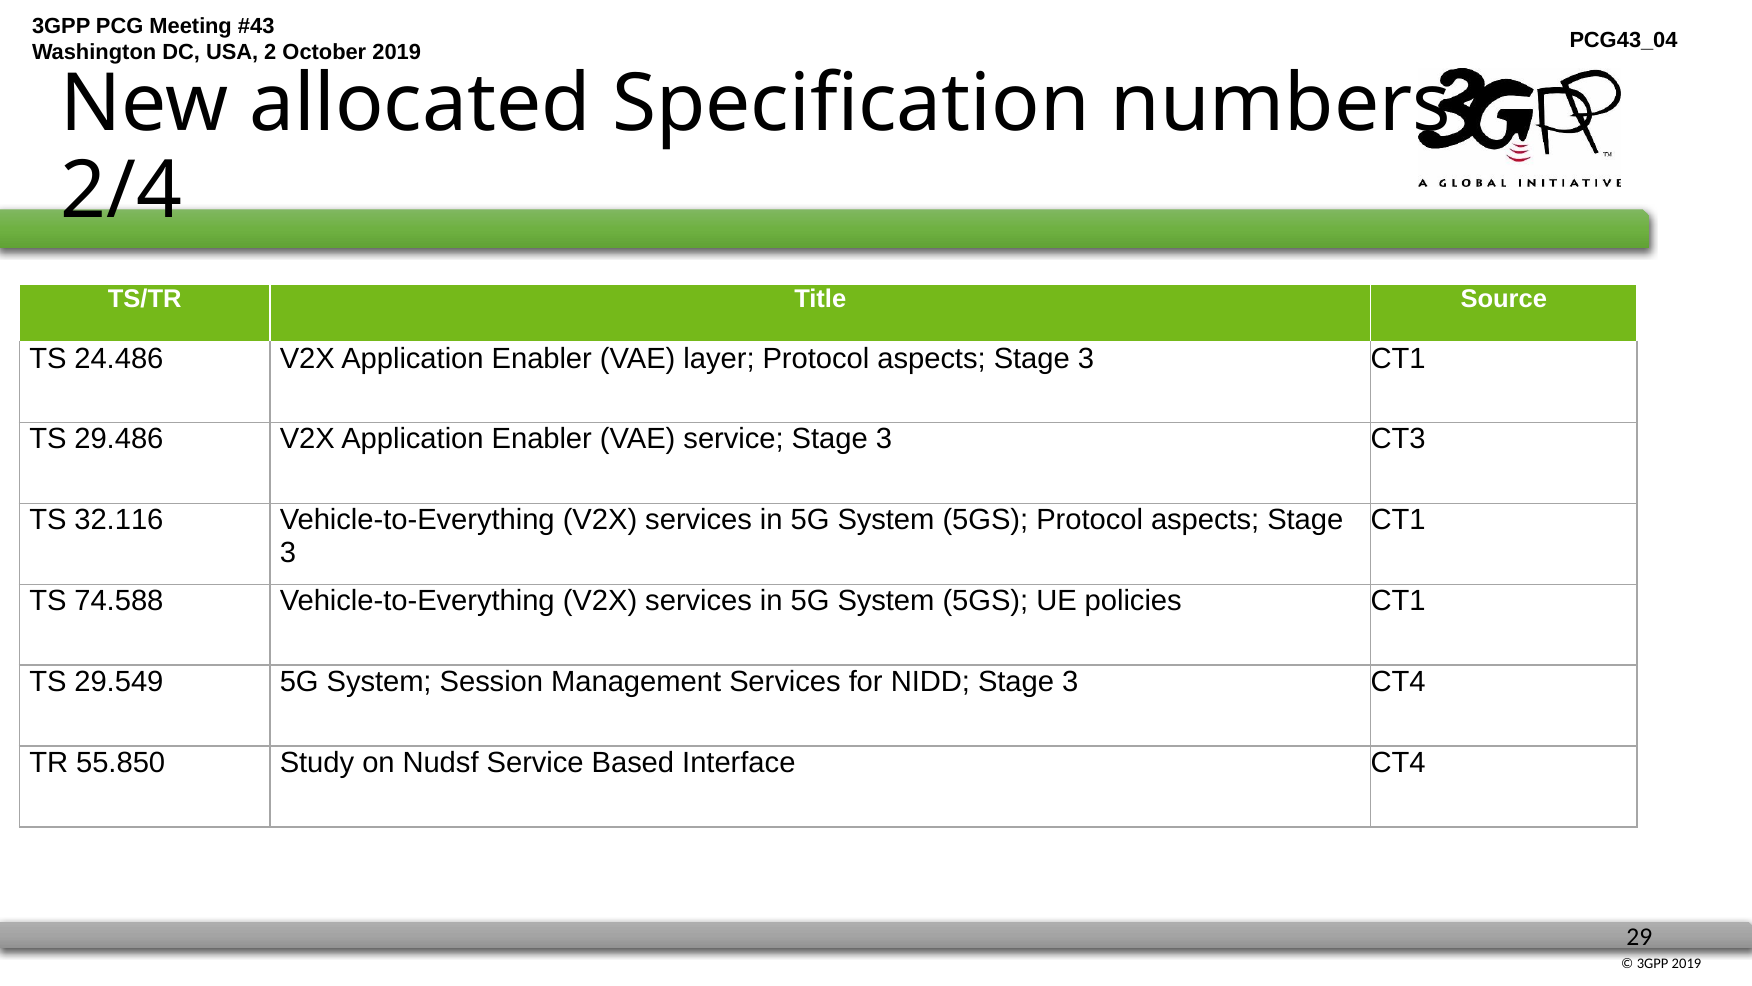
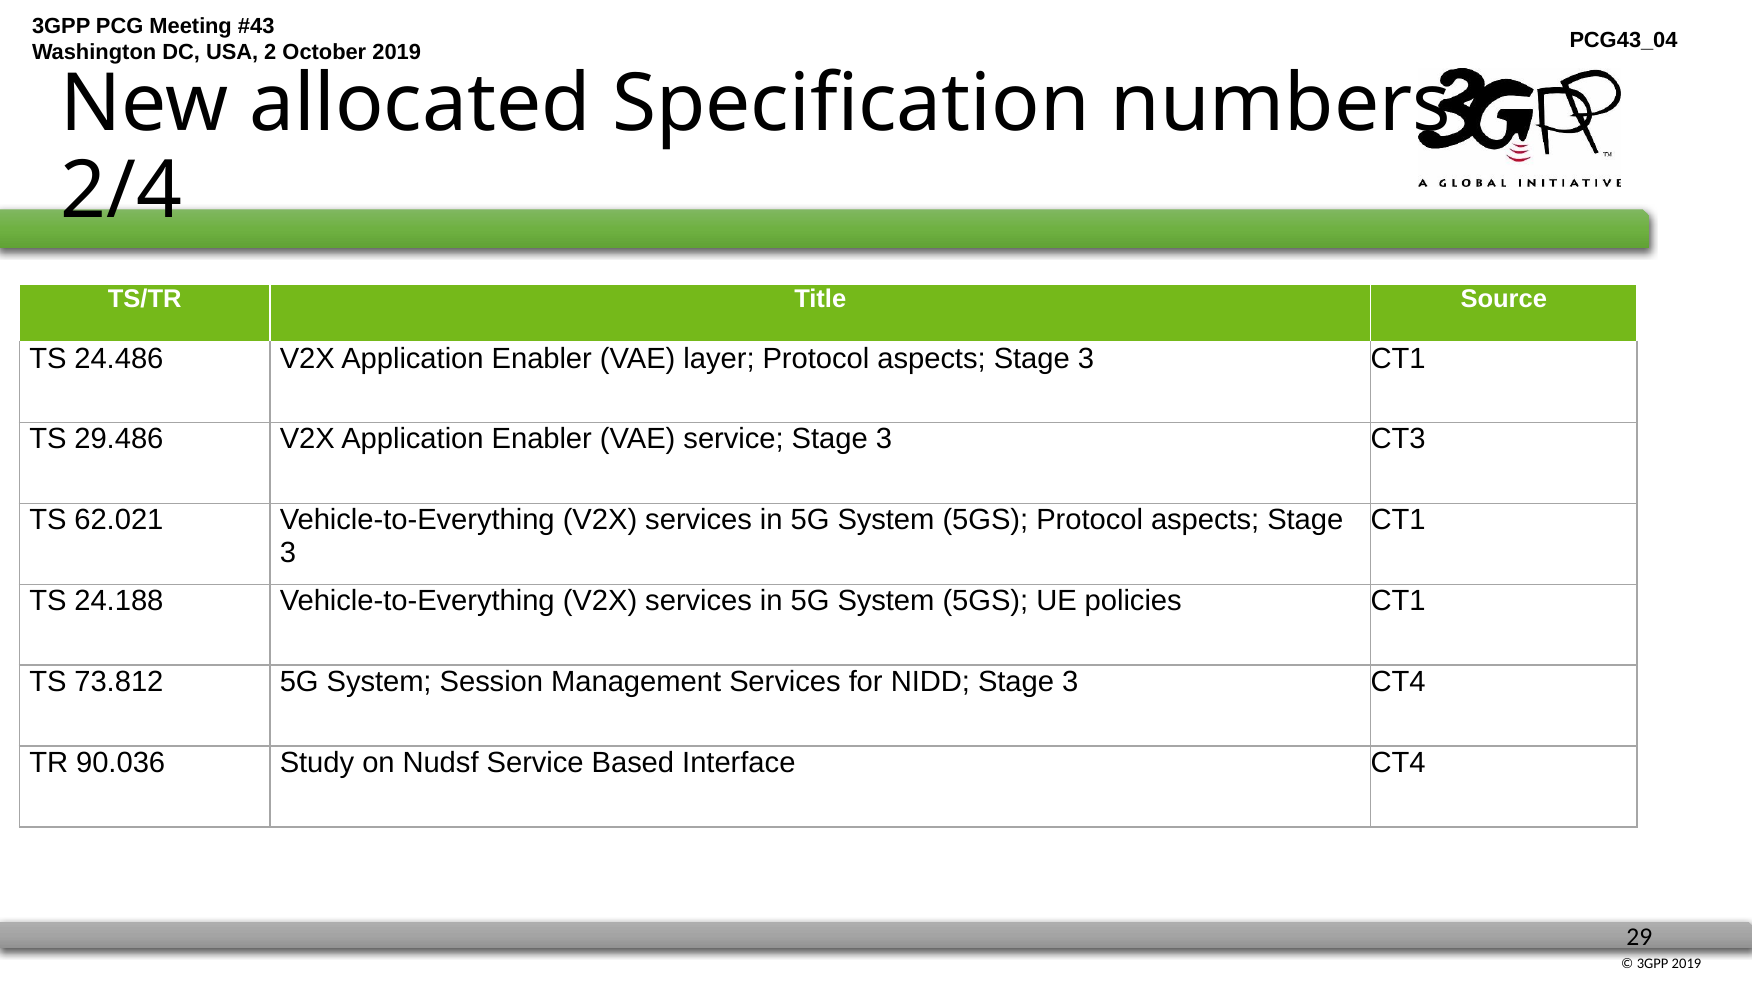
32.116: 32.116 -> 62.021 (119, 520)
74.588: 74.588 -> 24.188 (119, 601)
29.549: 29.549 -> 73.812 (119, 681)
55.850: 55.850 -> 90.036 (121, 762)
